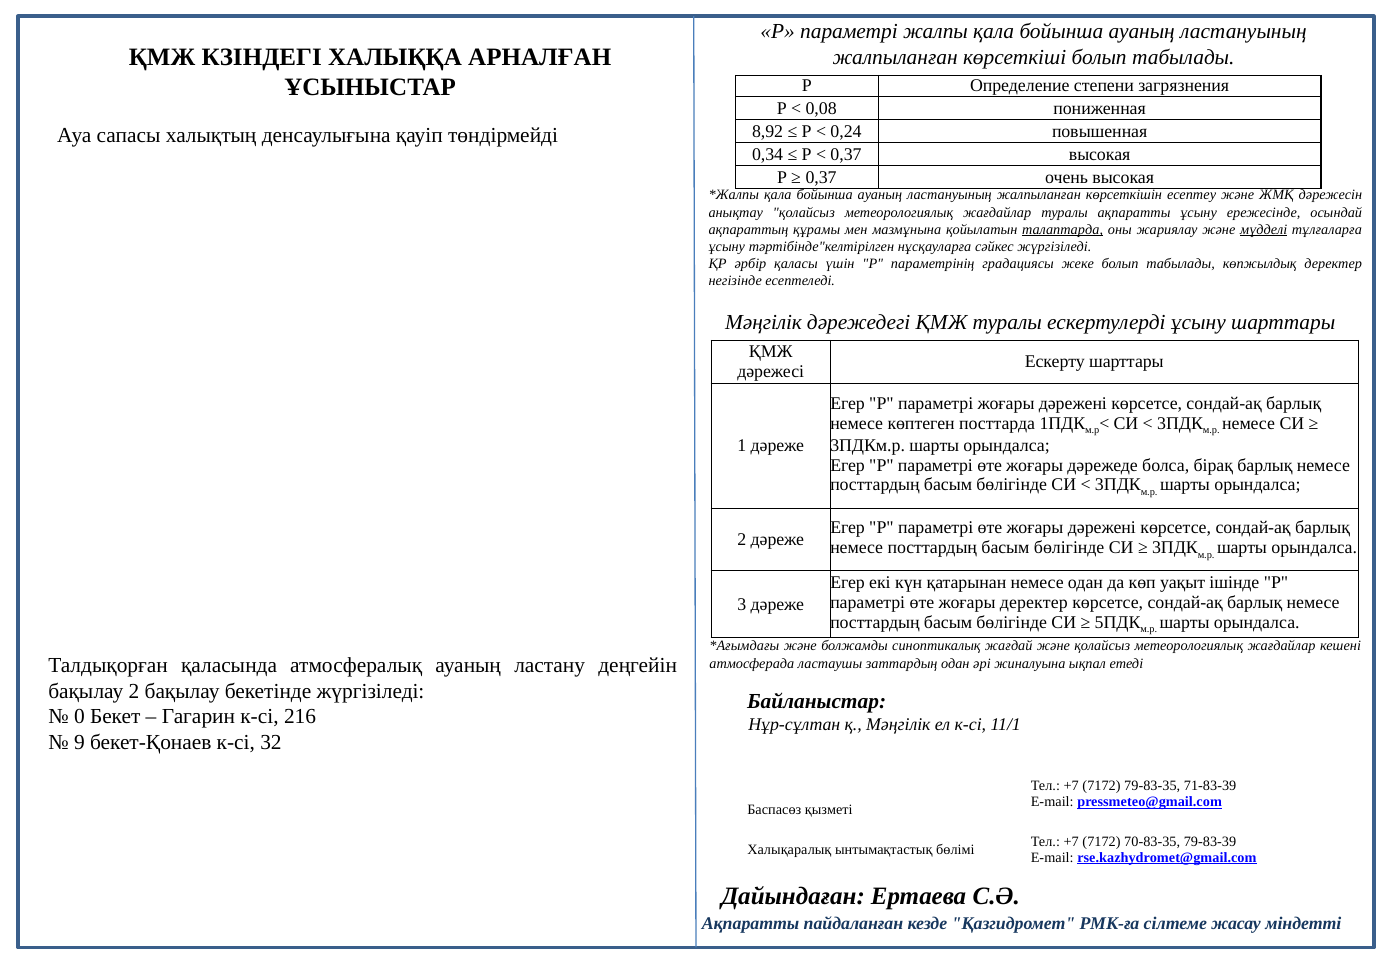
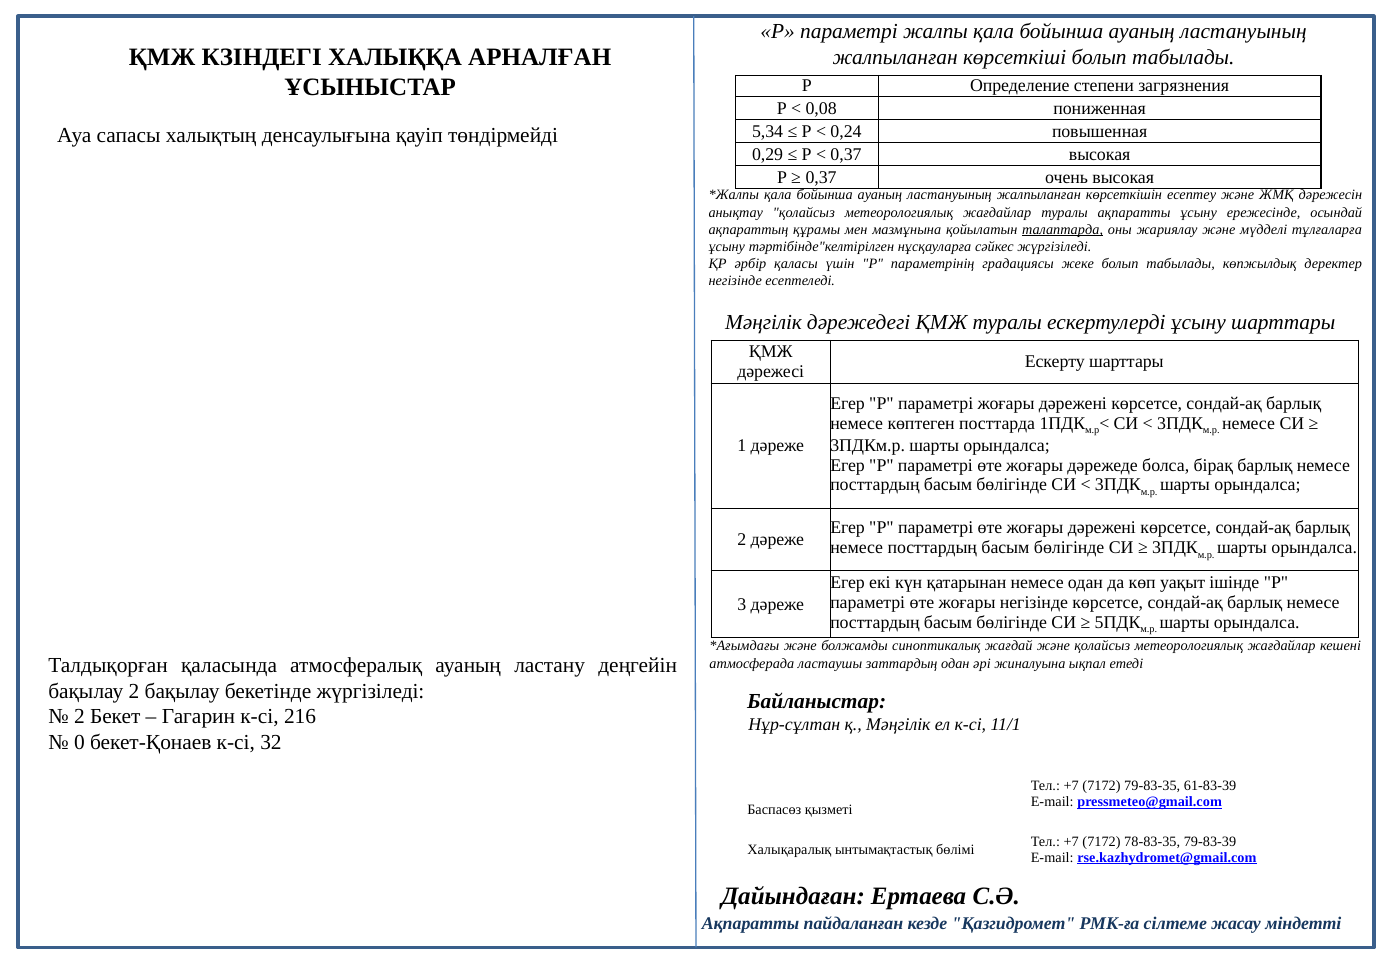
8,92: 8,92 -> 5,34 (768, 132)
0,34: 0,34 -> 0,29 (768, 155)
мүдделі underline: present -> none (1264, 229)
жоғары деректер: деректер -> негізінде (1034, 603)
0: 0 -> 2 (79, 717)
9: 9 -> 0 (79, 742)
71-83-39: 71-83-39 -> 61-83-39 (1210, 786)
70-83-35: 70-83-35 -> 78-83-35 (1152, 841)
